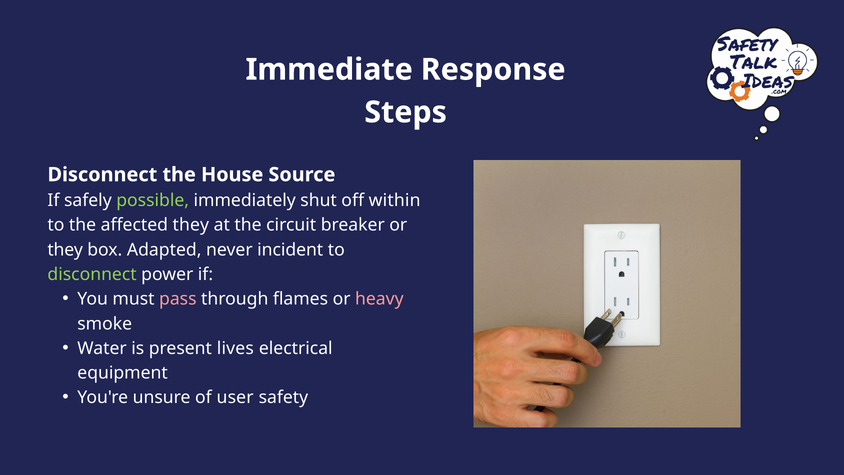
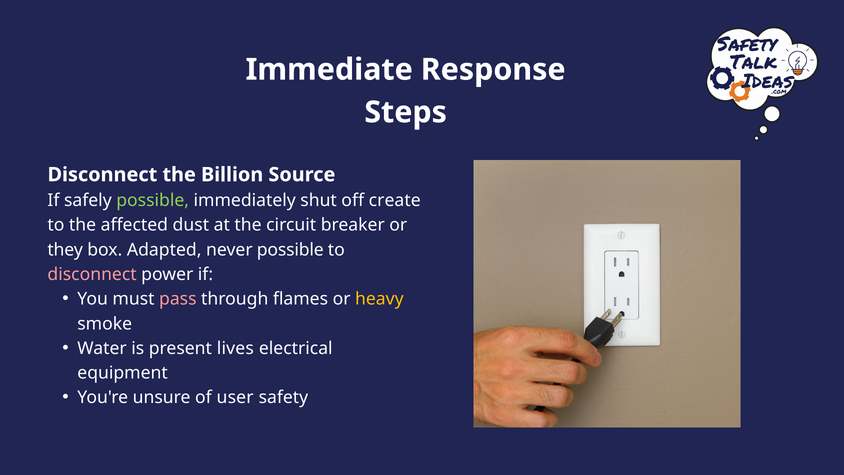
House: House -> Billion (232, 175)
within: within -> create (395, 200)
affected they: they -> dust (191, 225)
never incident: incident -> possible (290, 250)
disconnect colour: light green -> pink (92, 274)
heavy colour: pink -> yellow (379, 299)
